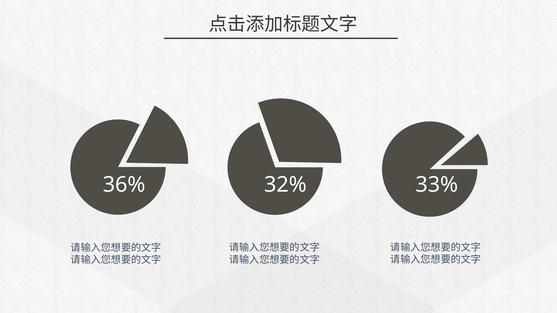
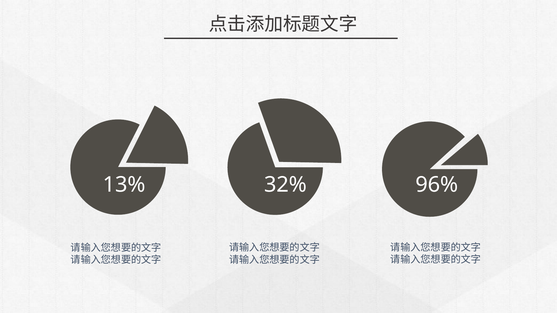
36%: 36% -> 13% (124, 185)
33%: 33% -> 96% (437, 185)
